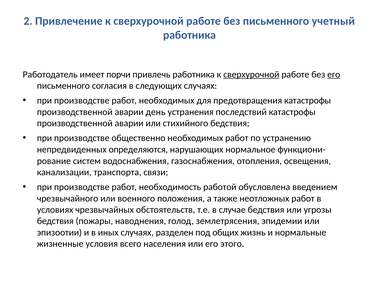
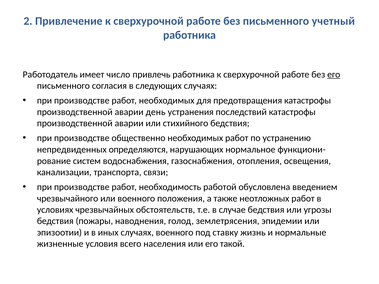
порчи: порчи -> число (118, 75)
сверхурочной underline: present -> none (251, 75)
случаях разделен: разделен -> военного (175, 233)
общих: общих -> ставку (225, 233)
этого: этого -> такой (232, 244)
